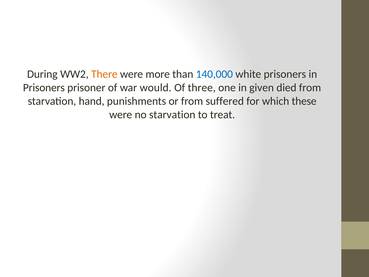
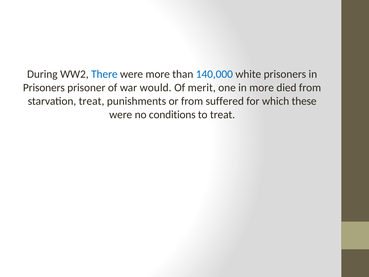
There colour: orange -> blue (104, 74)
three: three -> merit (202, 87)
in given: given -> more (262, 87)
starvation hand: hand -> treat (92, 101)
no starvation: starvation -> conditions (172, 115)
